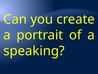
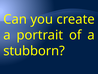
speaking: speaking -> stubborn (34, 51)
